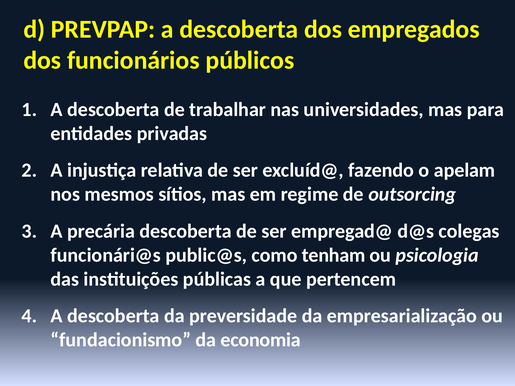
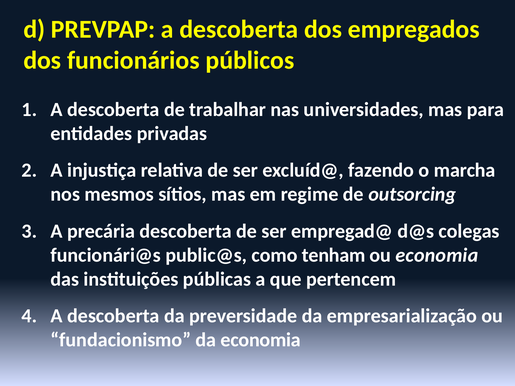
apelam: apelam -> marcha (465, 170)
ou psicologia: psicologia -> economia (437, 255)
